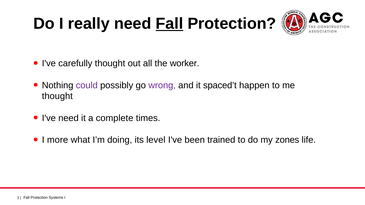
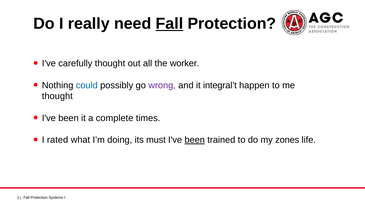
could colour: purple -> blue (87, 85)
spaced’t: spaced’t -> integral’t (220, 85)
need: need -> been (68, 118)
more: more -> rated (58, 140)
level: level -> must (156, 140)
been underline: none -> present (195, 140)
